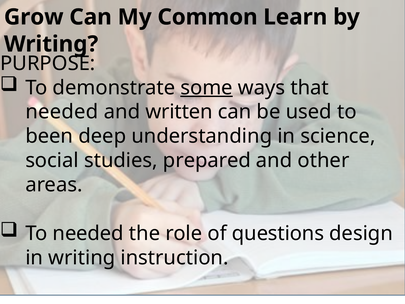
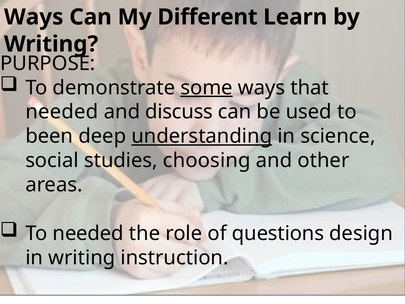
Grow: Grow -> Ways (34, 17)
Common: Common -> Different (208, 17)
written: written -> discuss (179, 112)
understanding underline: none -> present (202, 136)
prepared: prepared -> choosing (207, 160)
